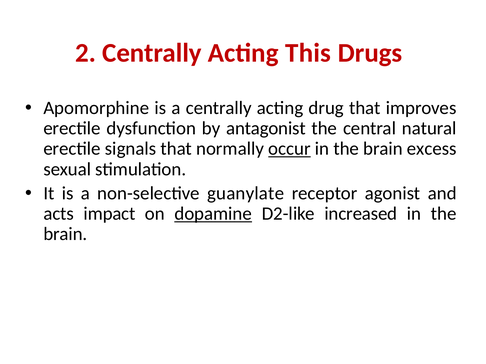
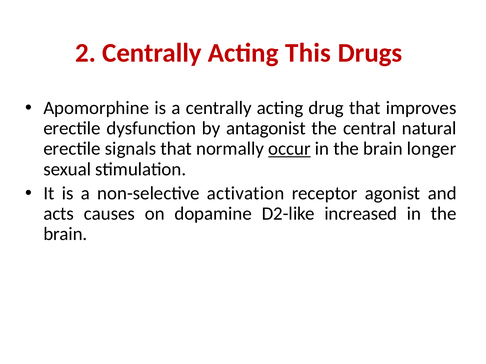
excess: excess -> longer (432, 149)
guanylate: guanylate -> activation (246, 194)
impact: impact -> causes (109, 214)
dopamine underline: present -> none (213, 214)
